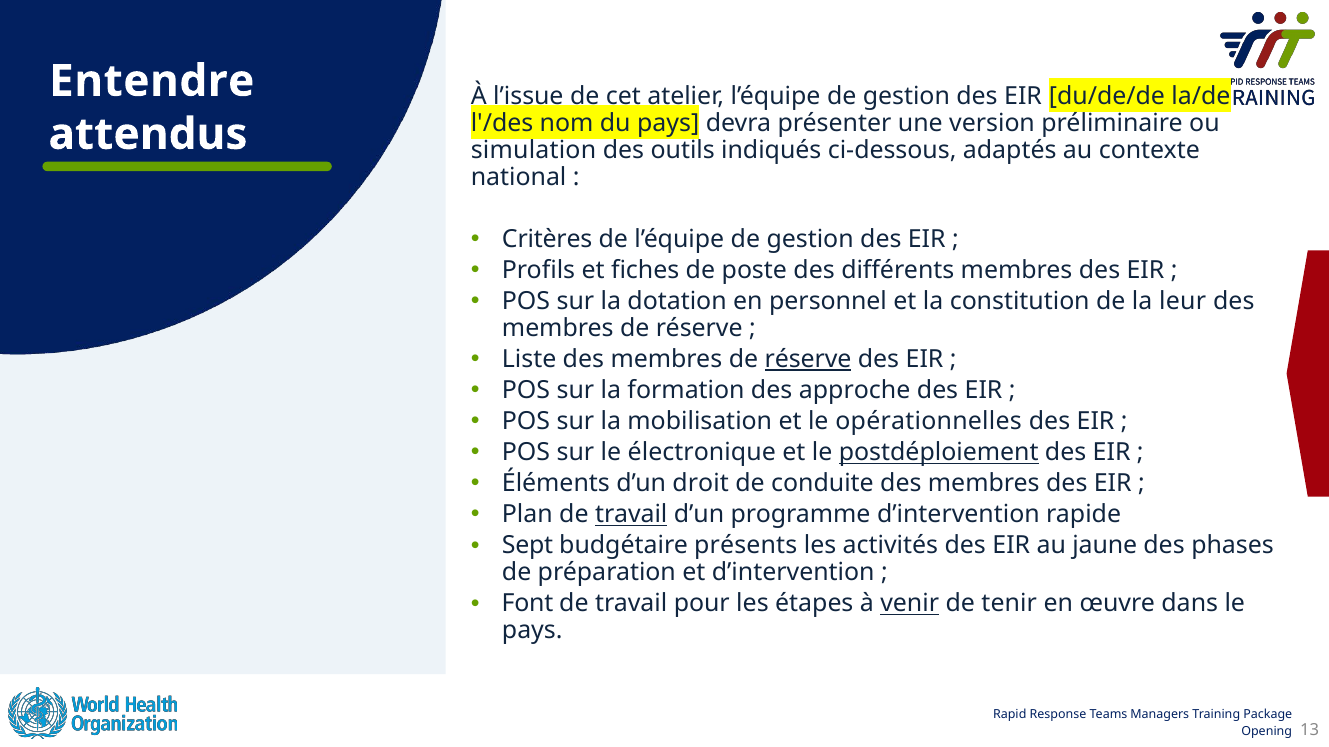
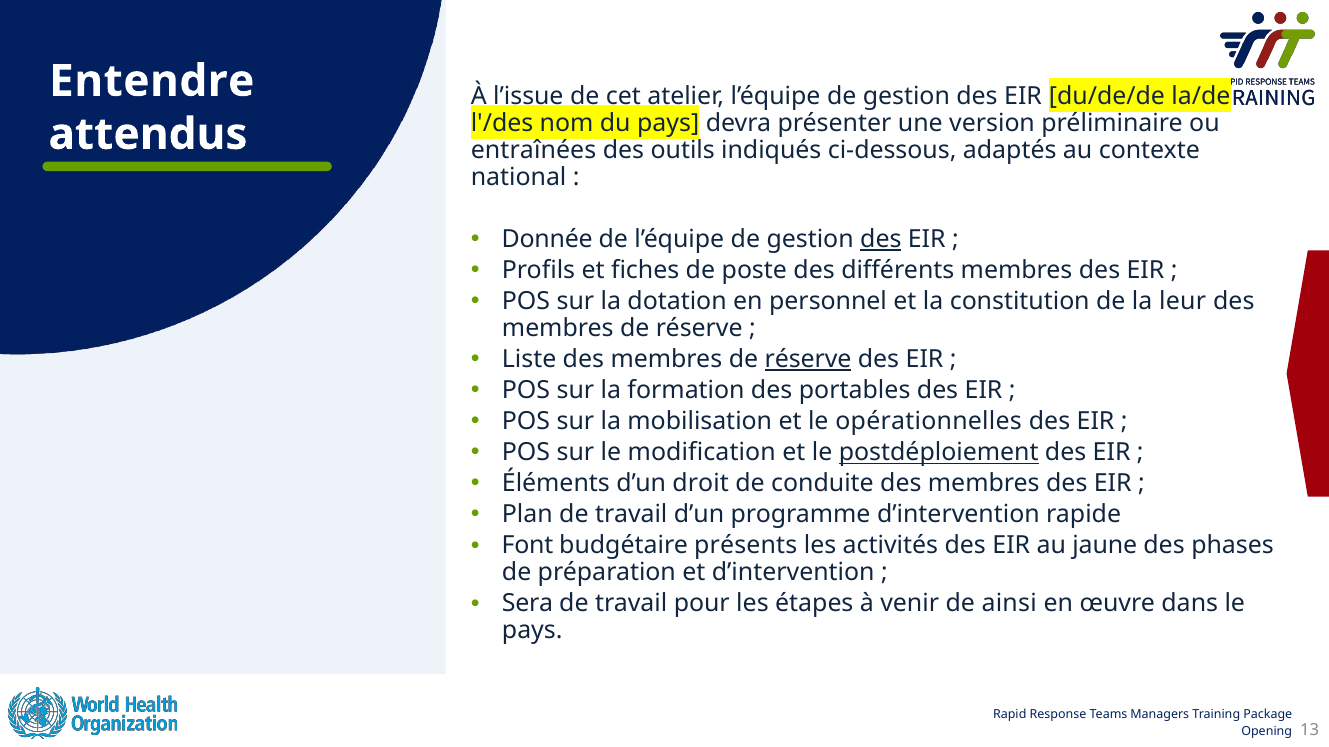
simulation: simulation -> entraînées (534, 151)
Critères: Critères -> Donnée (547, 240)
des underline: none -> present (881, 240)
approche: approche -> portables (855, 391)
électronique: électronique -> modification (702, 453)
travail underline: present -> none (631, 515)
Sept: Sept -> Font (527, 546)
Font: Font -> Sera (527, 604)
venir underline: present -> none (910, 604)
tenir: tenir -> ainsi (1009, 604)
